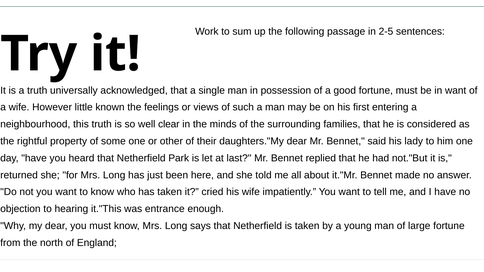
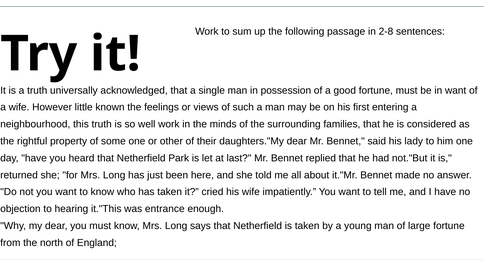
2-5: 2-5 -> 2-8 (386, 32)
well clear: clear -> work (169, 124)
